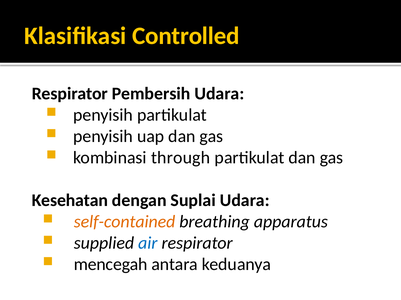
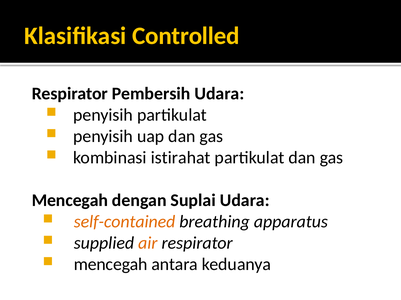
through: through -> istirahat (181, 158)
Kesehatan: Kesehatan -> Mencegah (70, 201)
air colour: blue -> orange (148, 244)
